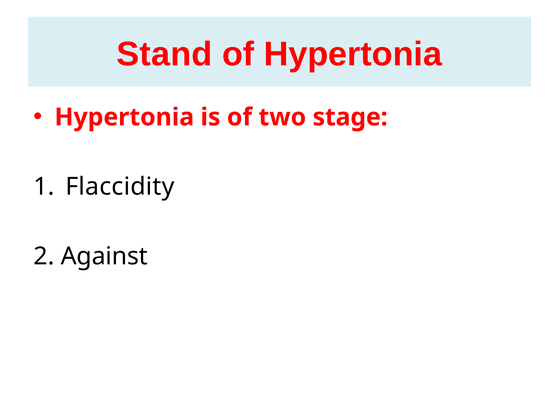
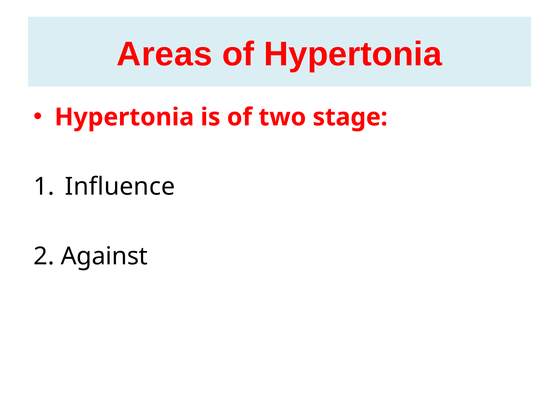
Stand: Stand -> Areas (164, 54)
Flaccidity: Flaccidity -> Influence (120, 187)
